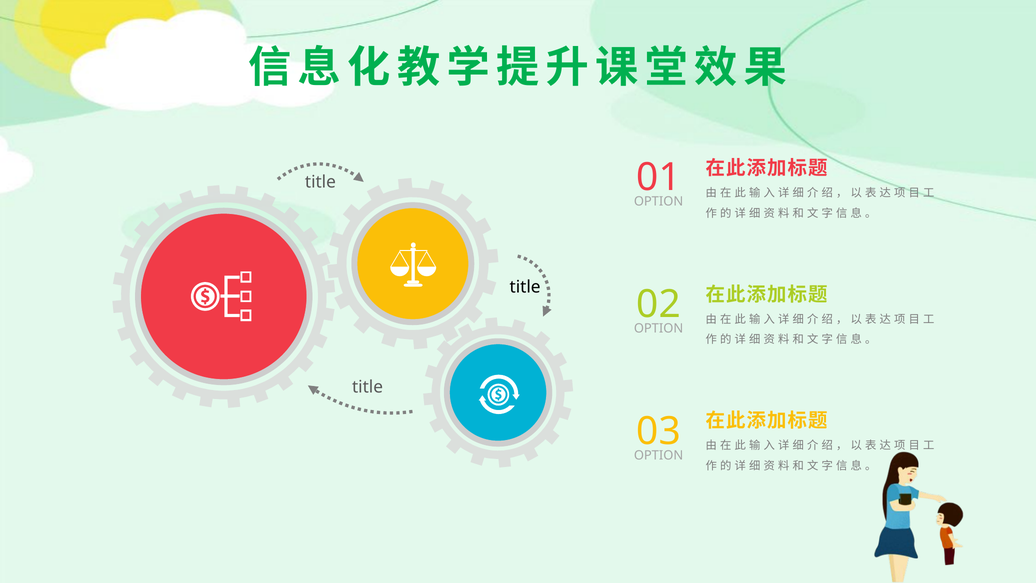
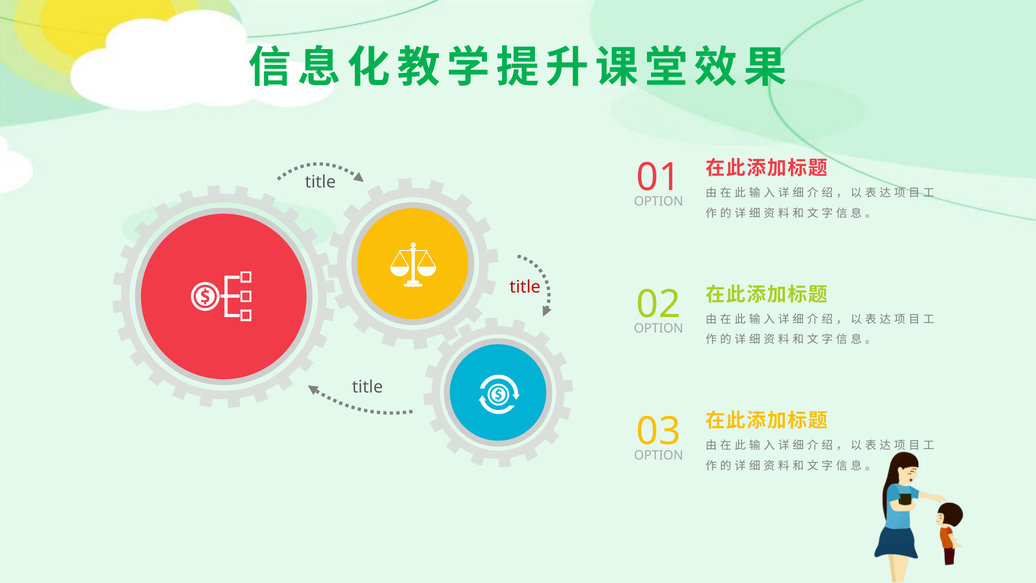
title colour: black -> red (525, 287)
